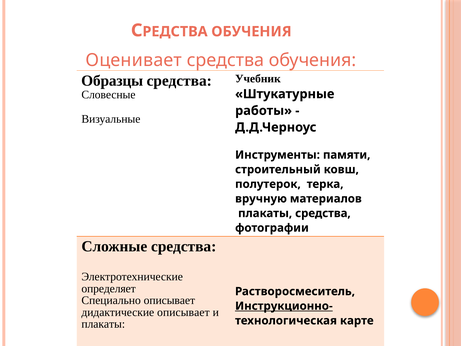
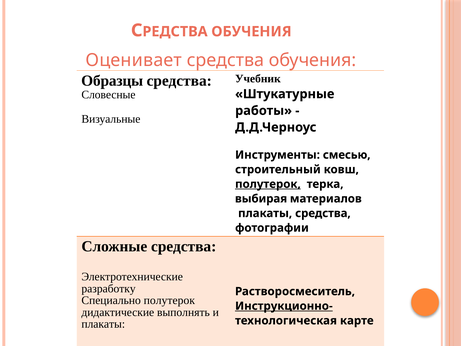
памяти: памяти -> смесью (347, 155)
полутерок underline: none -> present (268, 184)
вручную: вручную -> выбирая (261, 199)
определяет: определяет -> разработку (109, 288)
Специально описывает: описывает -> полутерок (169, 300)
дидактические описывает: описывает -> выполнять (183, 312)
